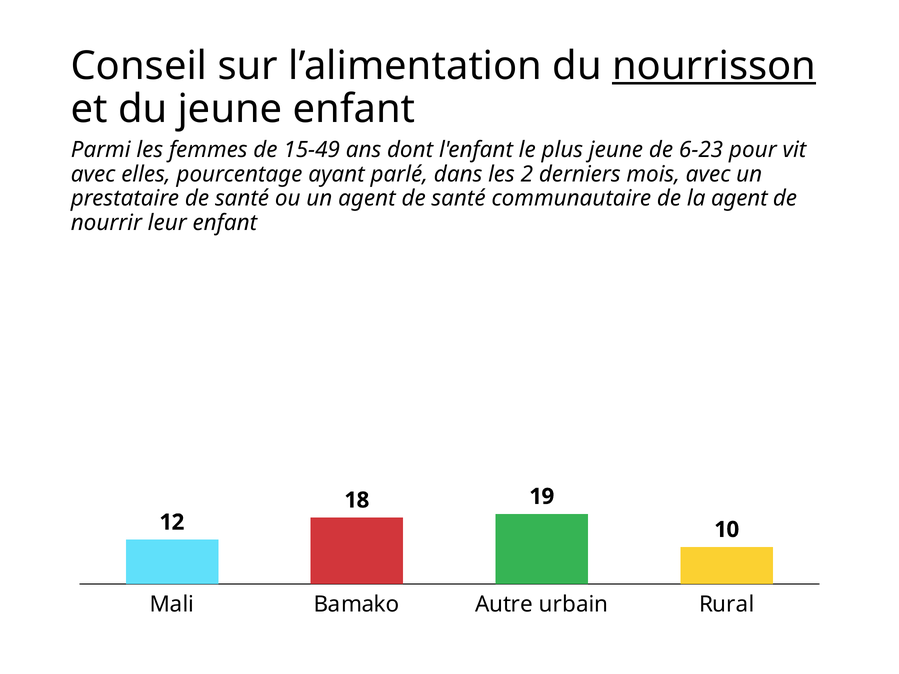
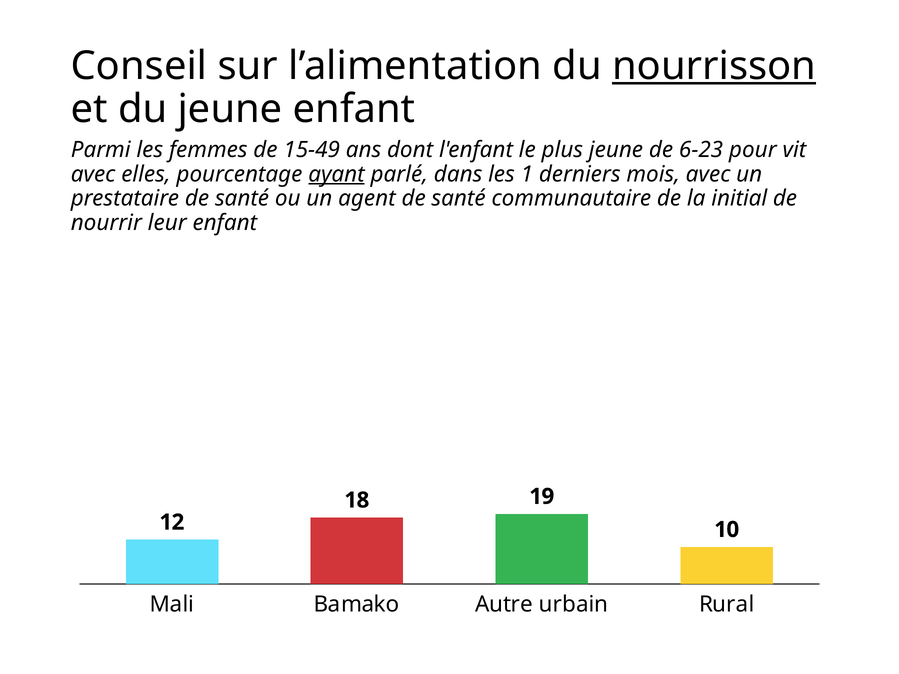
ayant underline: none -> present (336, 174)
2: 2 -> 1 (527, 174)
la agent: agent -> initial (739, 199)
